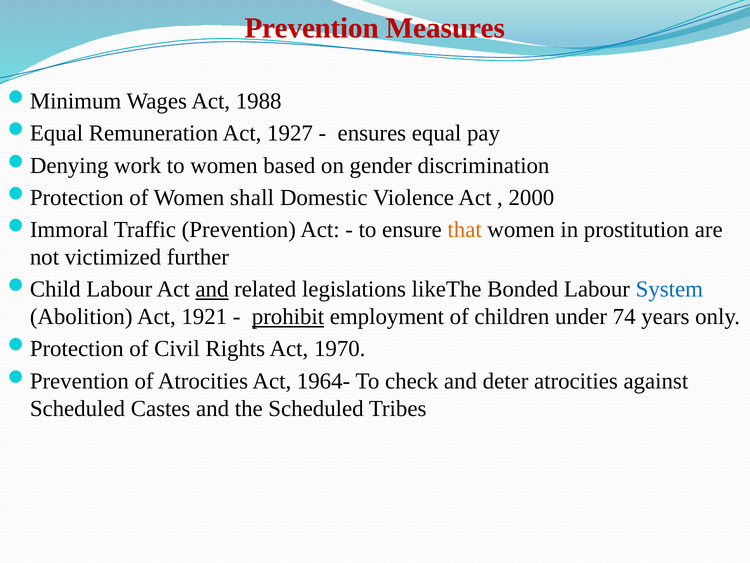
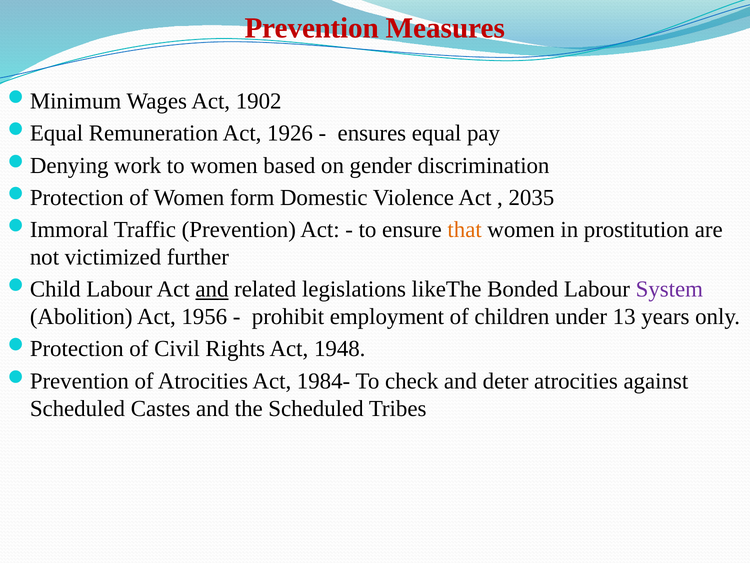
1988: 1988 -> 1902 (259, 101)
1927: 1927 -> 1926 (290, 133)
shall: shall -> form (252, 197)
2000: 2000 -> 2035 (531, 197)
System colour: blue -> purple (669, 289)
1921: 1921 -> 1956 (204, 316)
prohibit underline: present -> none (288, 316)
74: 74 -> 13 (624, 316)
1970: 1970 -> 1948 (340, 349)
1964-: 1964- -> 1984- (324, 381)
